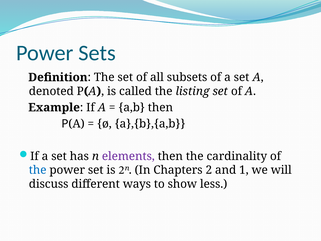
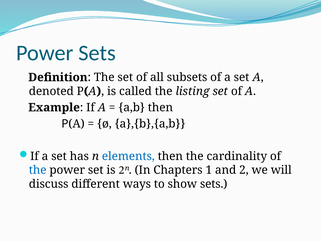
elements colour: purple -> blue (128, 156)
Chapters 2: 2 -> 1 (209, 170)
and 1: 1 -> 2 (244, 170)
show less: less -> sets (214, 184)
